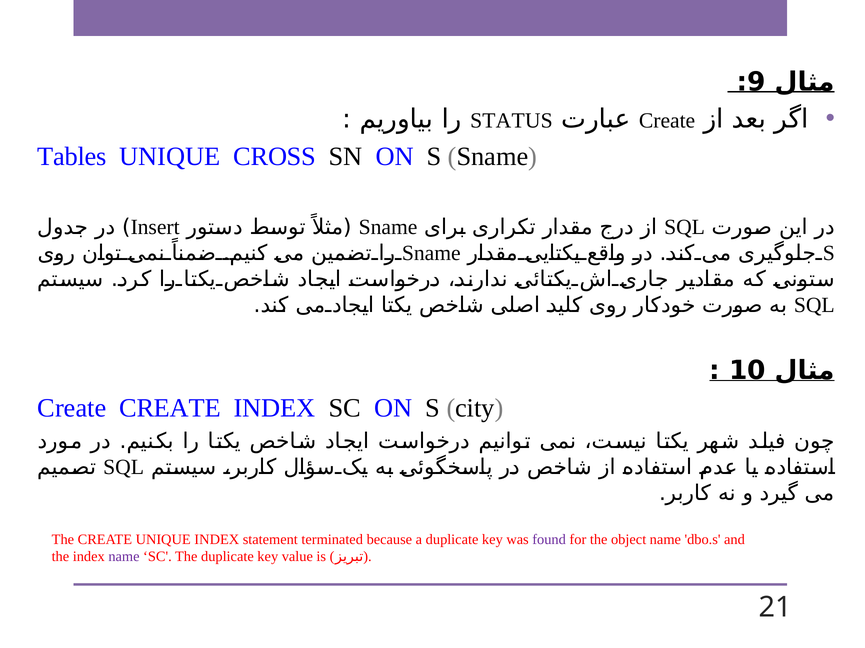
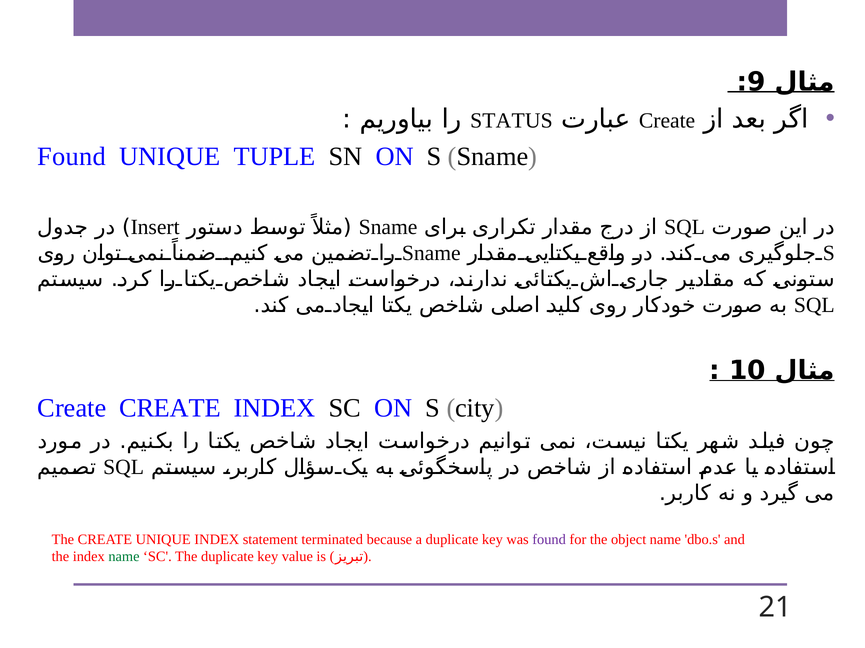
Tables: Tables -> Found (72, 157)
CROSS: CROSS -> TUPLE (275, 157)
name colour: purple -> green (124, 557)
